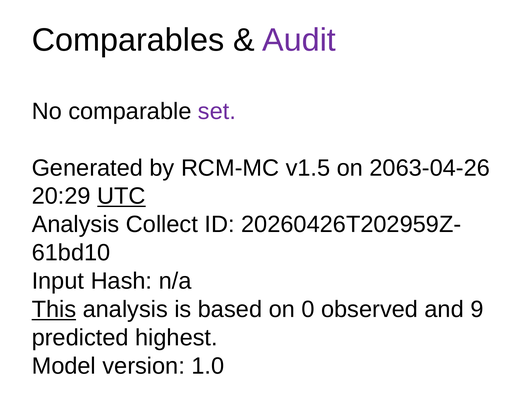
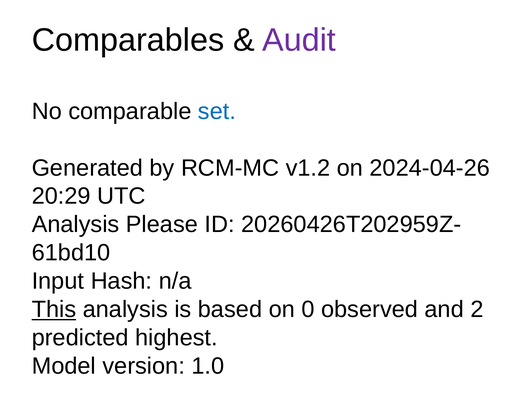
set colour: purple -> blue (217, 111)
v1.5: v1.5 -> v1.2 (308, 168)
2063-04-26: 2063-04-26 -> 2024-04-26 (430, 168)
UTC underline: present -> none (121, 196)
Collect: Collect -> Please (162, 224)
9: 9 -> 2 (477, 309)
